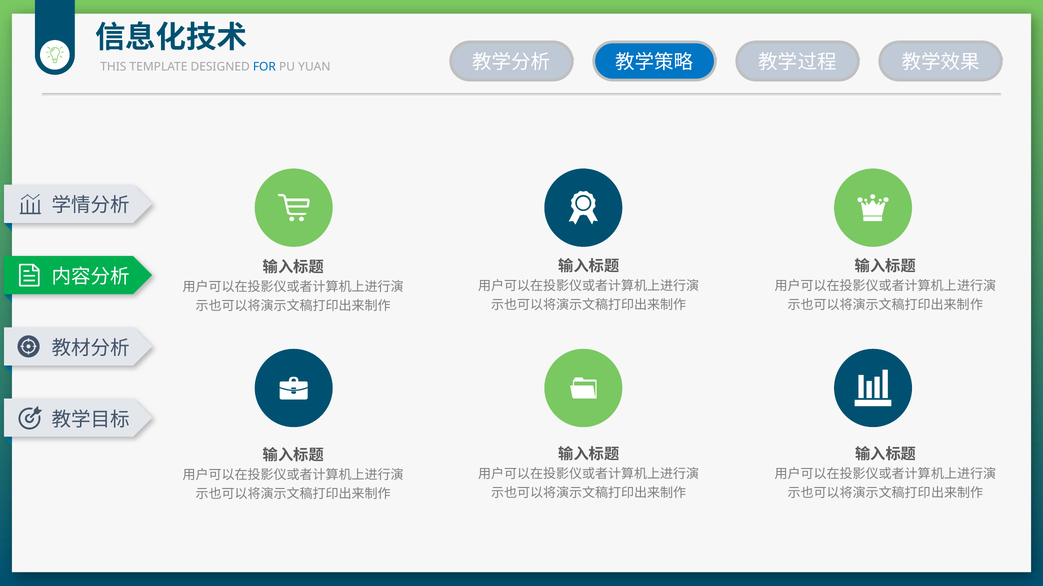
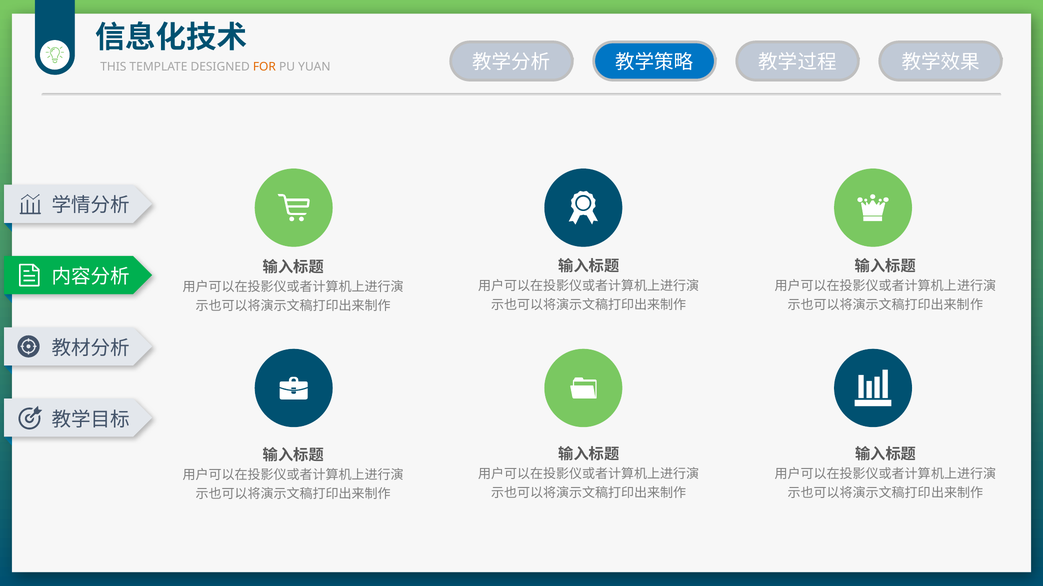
FOR colour: blue -> orange (264, 67)
